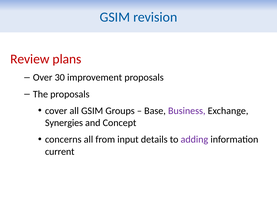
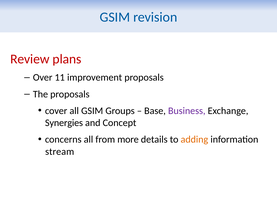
30: 30 -> 11 (60, 77)
input: input -> more (128, 139)
adding colour: purple -> orange (194, 139)
current: current -> stream (60, 151)
